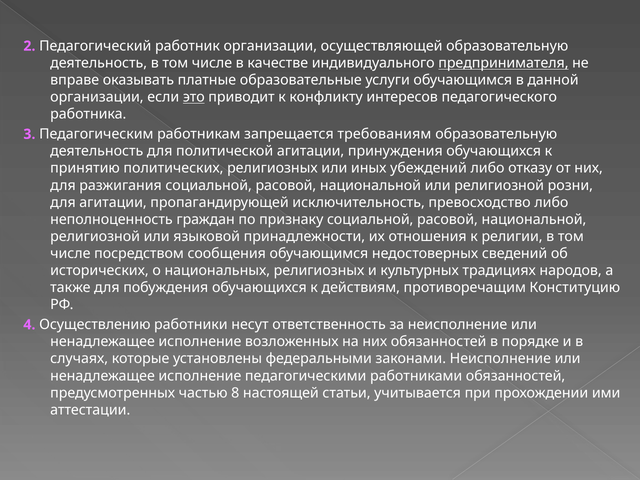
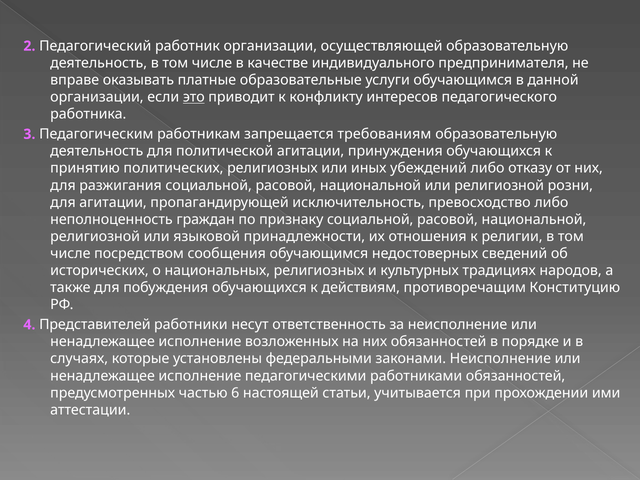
предпринимателя underline: present -> none (503, 63)
Осуществлению: Осуществлению -> Представителей (95, 325)
8: 8 -> 6 (235, 393)
